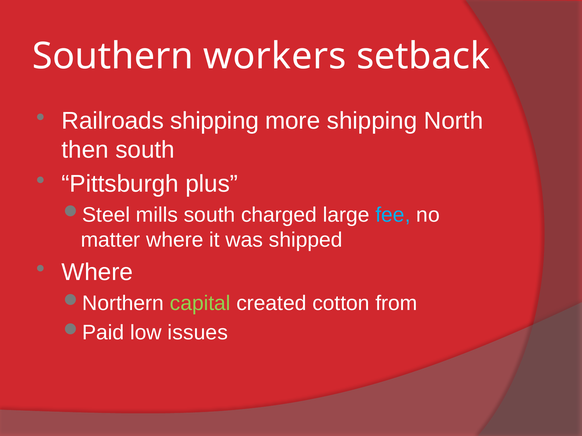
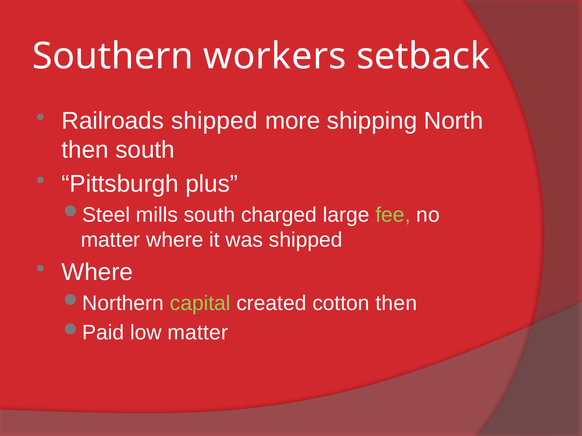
Railroads shipping: shipping -> shipped (214, 121)
fee colour: light blue -> light green (393, 215)
cotton from: from -> then (396, 304)
low issues: issues -> matter (198, 333)
